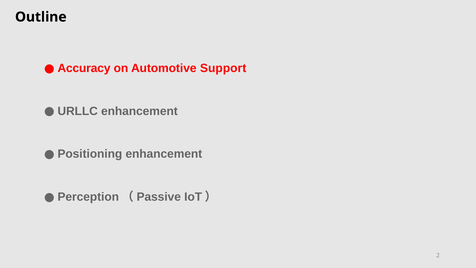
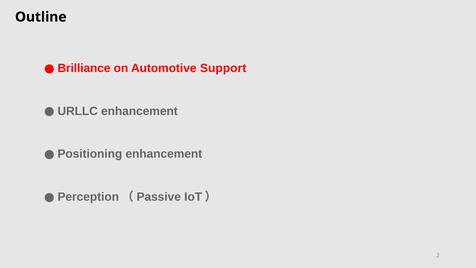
Accuracy: Accuracy -> Brilliance (84, 68)
